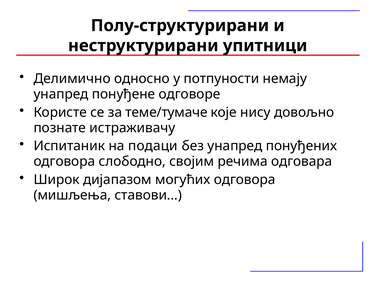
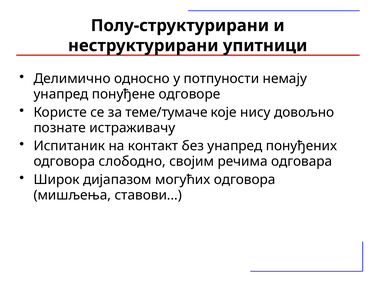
подаци: подаци -> контакт (153, 146)
